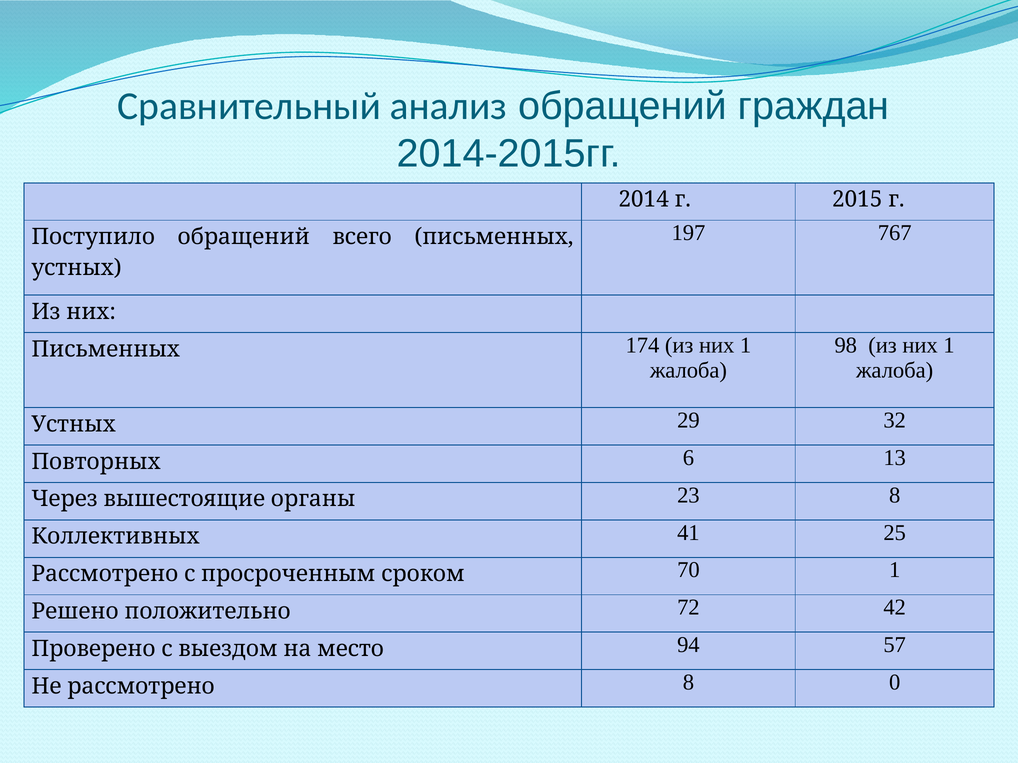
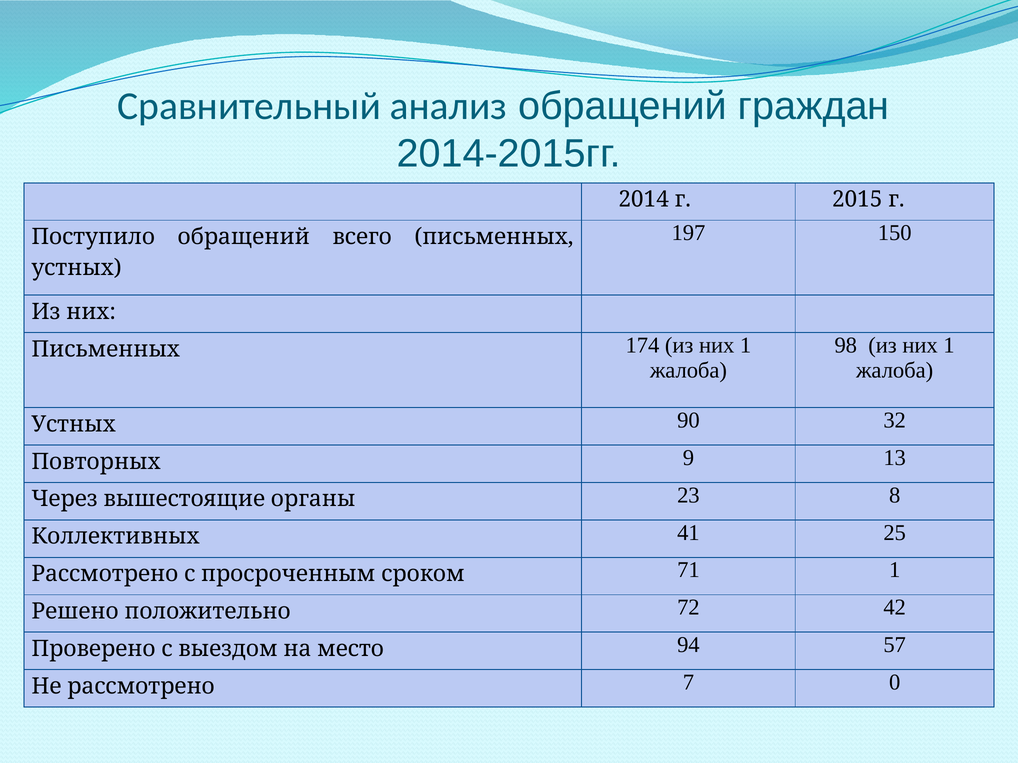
767: 767 -> 150 (895, 233)
29: 29 -> 90 (688, 421)
6: 6 -> 9 (689, 458)
70: 70 -> 71 (688, 570)
рассмотрено 8: 8 -> 7 (689, 683)
